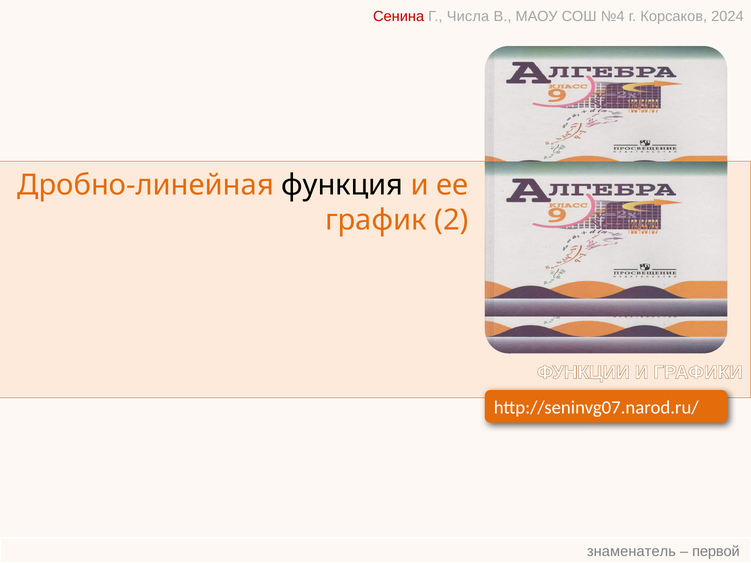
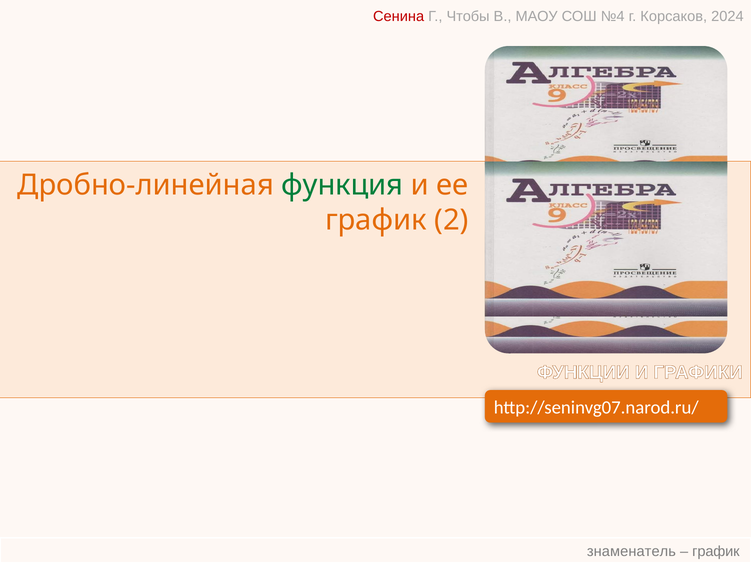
Числа: Числа -> Чтобы (468, 16)
функция colour: black -> green (342, 185)
первой: первой -> график (716, 552)
